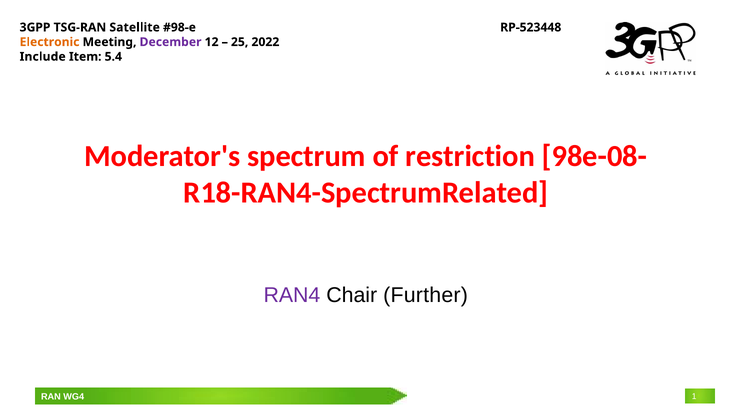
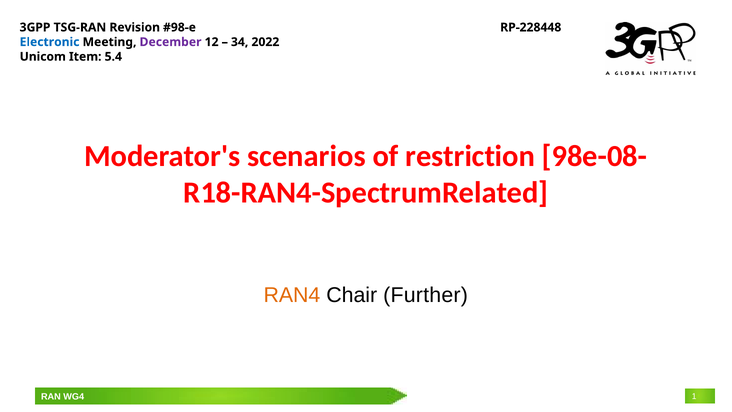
Satellite: Satellite -> Revision (135, 27)
RP‑523448: RP‑523448 -> RP‑228448 (531, 27)
Electronic colour: orange -> blue (50, 42)
25: 25 -> 34 (240, 42)
Include: Include -> Unicom (43, 57)
spectrum: spectrum -> scenarios (306, 156)
RAN4 colour: purple -> orange (292, 295)
